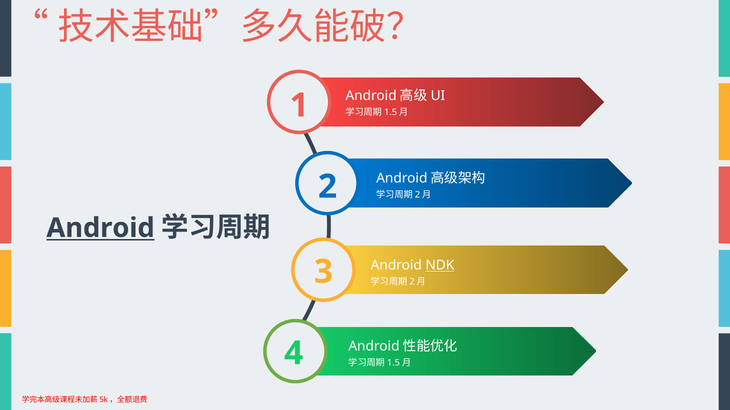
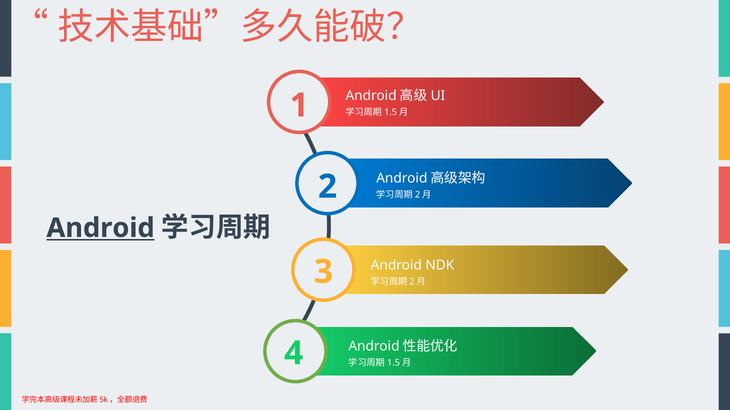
NDK underline: present -> none (440, 266)
